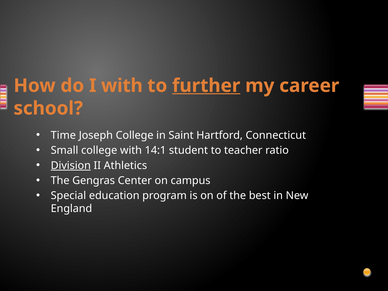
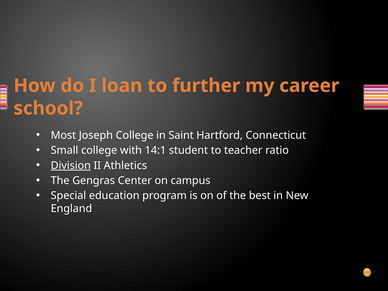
I with: with -> loan (122, 86)
further underline: present -> none (206, 86)
Time: Time -> Most (63, 135)
